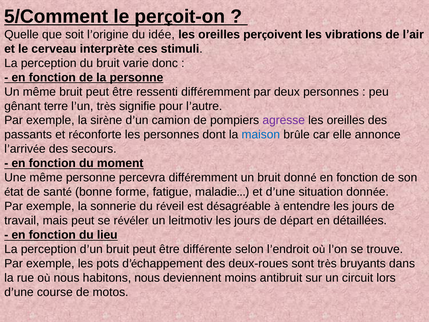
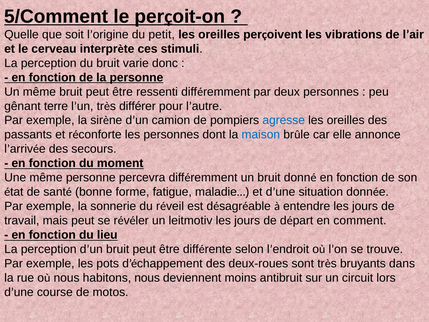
idée: idée -> petit (162, 34)
signifie: signifie -> différer (137, 106)
agresse colour: purple -> blue (284, 120)
détaillées: détaillées -> comment (360, 220)
